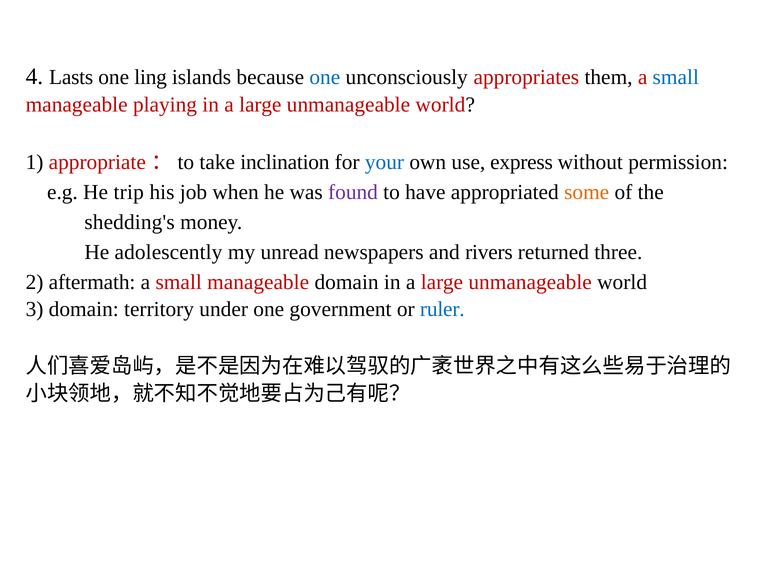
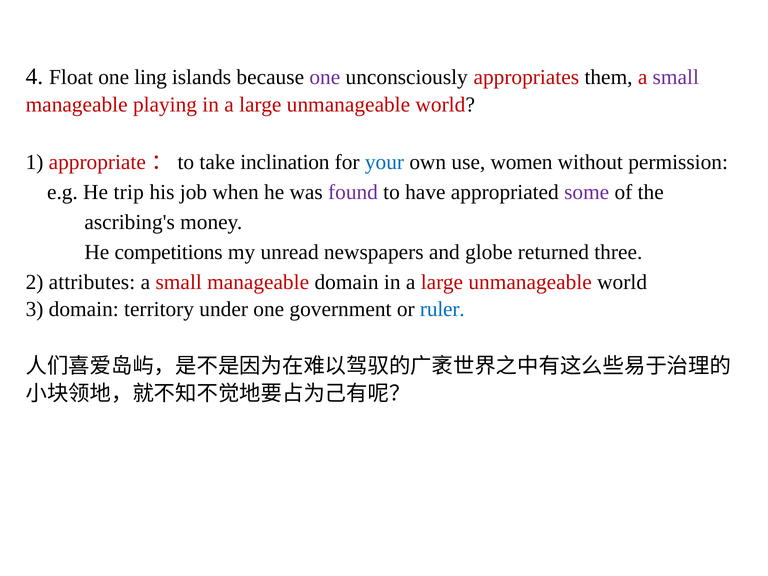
Lasts: Lasts -> Float (71, 77)
one colour: blue -> purple (325, 77)
small colour: blue -> purple (676, 77)
express: express -> women (522, 162)
some colour: orange -> purple (587, 192)
shedding's: shedding's -> ascribing's (130, 222)
adolescently: adolescently -> competitions (169, 252)
rivers: rivers -> globe (489, 252)
aftermath: aftermath -> attributes (92, 282)
